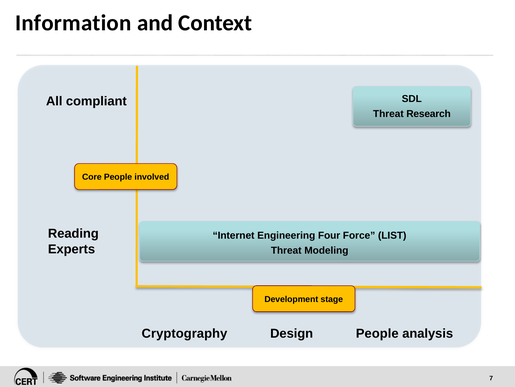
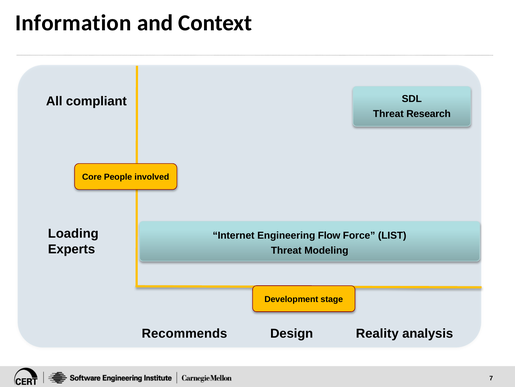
Reading: Reading -> Loading (73, 233)
Four: Four -> Flow (329, 235)
Cryptography: Cryptography -> Recommends (184, 333)
Design People: People -> Reality (377, 333)
